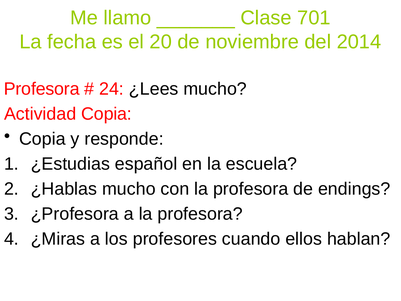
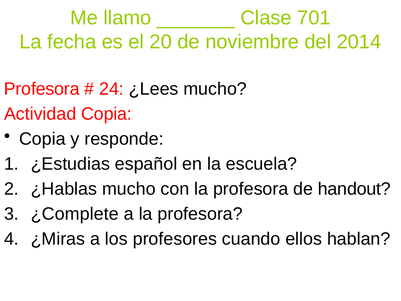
endings: endings -> handout (354, 189)
¿Profesora: ¿Profesora -> ¿Complete (75, 214)
